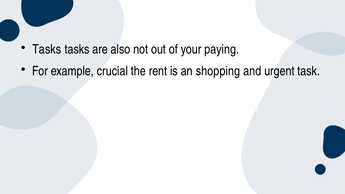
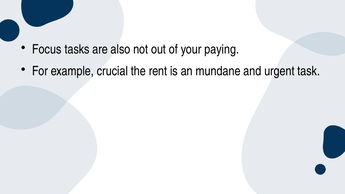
Tasks: Tasks -> Focus (47, 49)
shopping: shopping -> mundane (218, 71)
